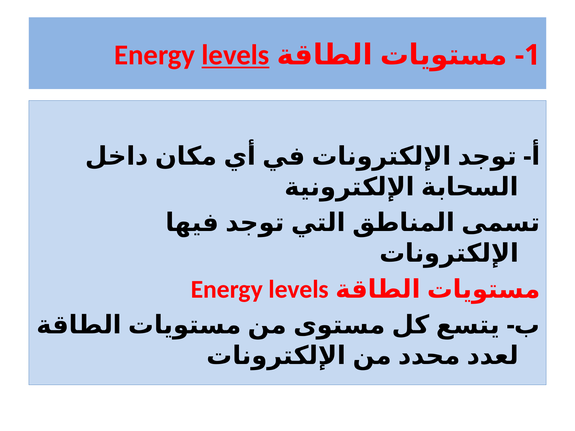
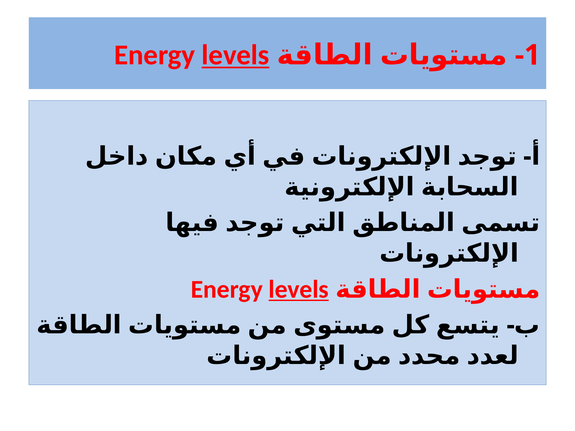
levels underline: none -> present (299, 289)
